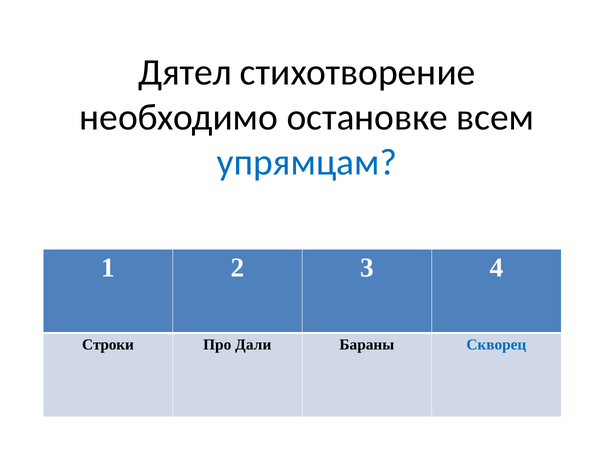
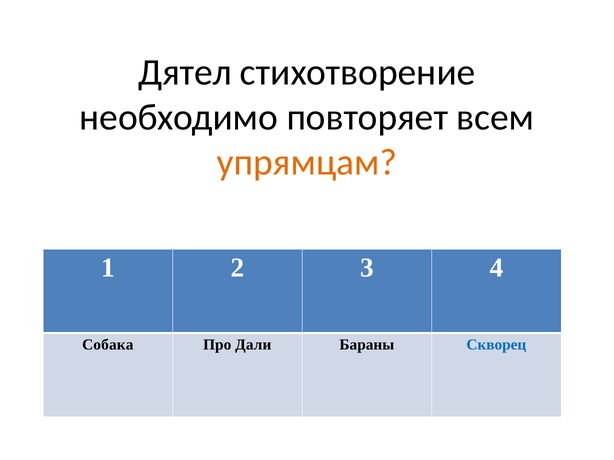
остановке: остановке -> повторяет (367, 117)
упрямцам colour: blue -> orange (307, 162)
Строки: Строки -> Собака (108, 345)
